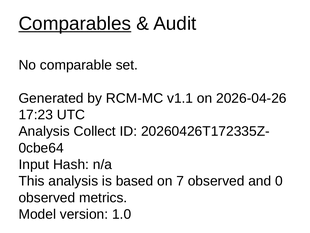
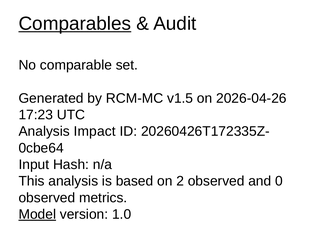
v1.1: v1.1 -> v1.5 (180, 98)
Collect: Collect -> Impact (95, 131)
7: 7 -> 2 (180, 181)
Model underline: none -> present (37, 214)
